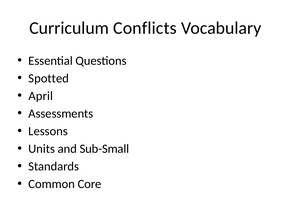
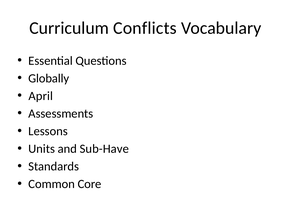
Spotted: Spotted -> Globally (49, 78)
Sub-Small: Sub-Small -> Sub-Have (104, 149)
